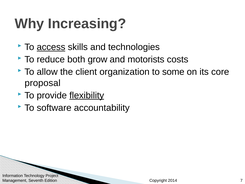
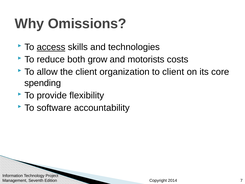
Increasing: Increasing -> Omissions (87, 24)
to some: some -> client (173, 72)
proposal: proposal -> spending (43, 83)
flexibility underline: present -> none (87, 95)
